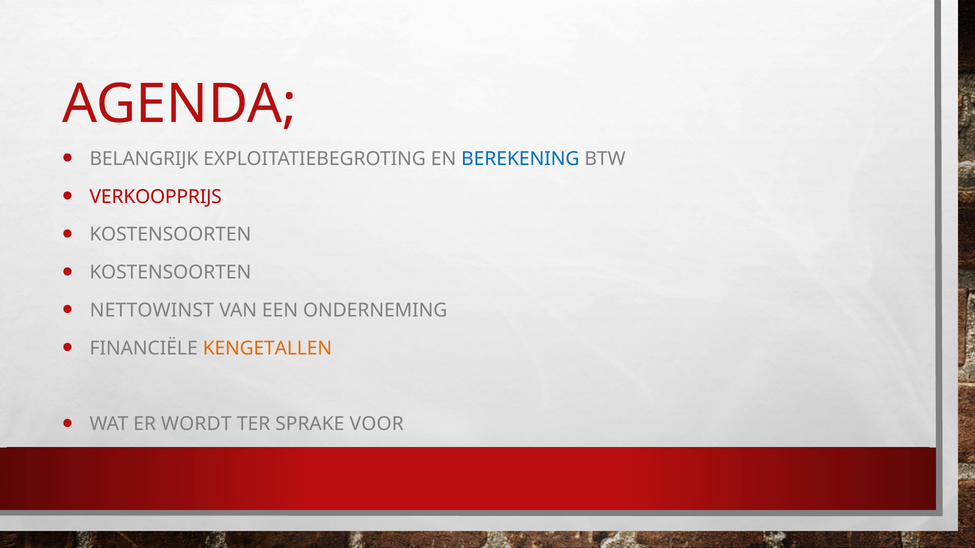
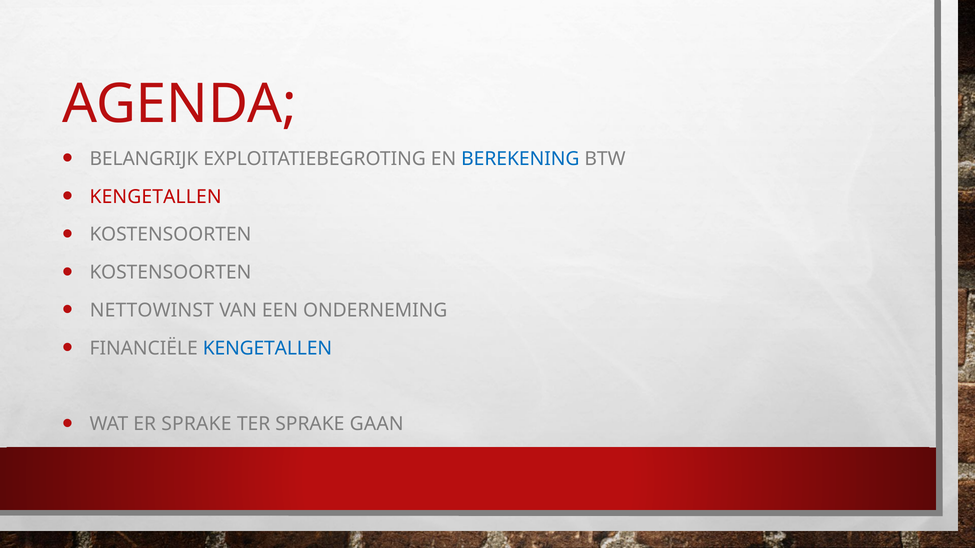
VERKOOPPRIJS: VERKOOPPRIJS -> KENGETALLEN (156, 197)
KENGETALLEN colour: orange -> blue (267, 348)
ER WORDT: WORDT -> SPRAKE (196, 424)
VOOR: VOOR -> GAAN (377, 424)
